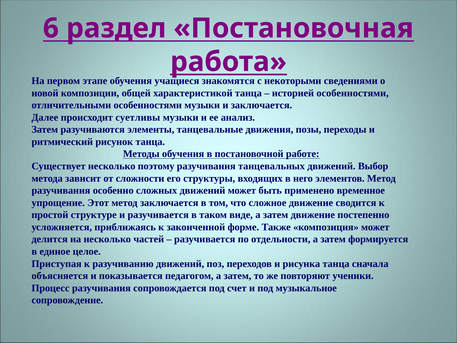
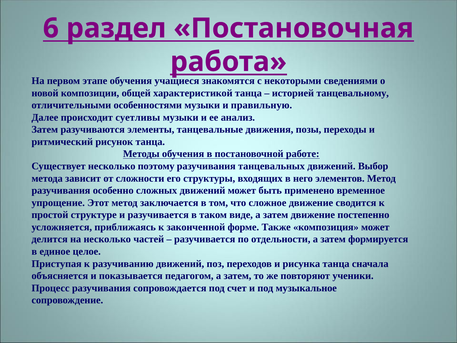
историей особенностями: особенностями -> танцевальному (353, 93)
и заключается: заключается -> правильную (261, 105)
